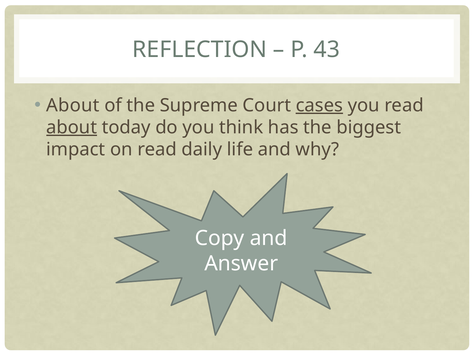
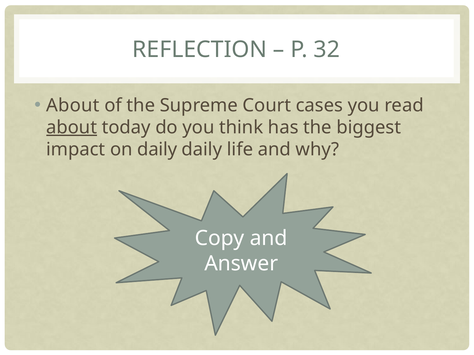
43: 43 -> 32 (327, 50)
cases underline: present -> none (319, 106)
on read: read -> daily (157, 150)
